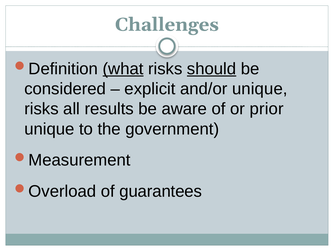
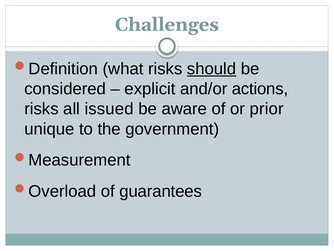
what underline: present -> none (123, 69)
and/or unique: unique -> actions (260, 89)
results: results -> issued (109, 109)
